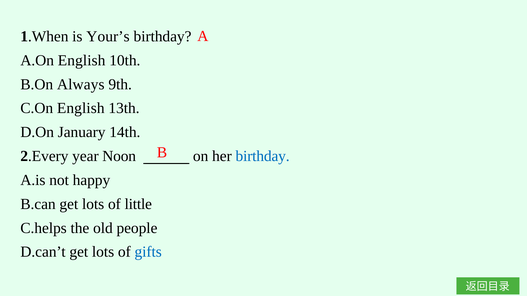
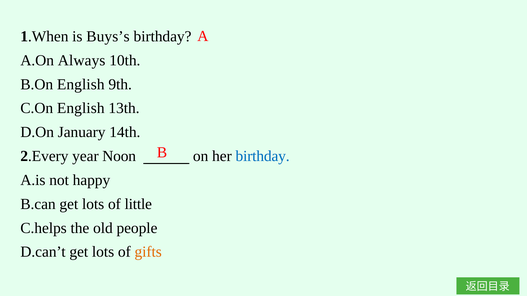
Your’s: Your’s -> Buys’s (108, 36)
A.On English: English -> Always (82, 60)
B.On Always: Always -> English (81, 84)
gifts colour: blue -> orange (148, 252)
